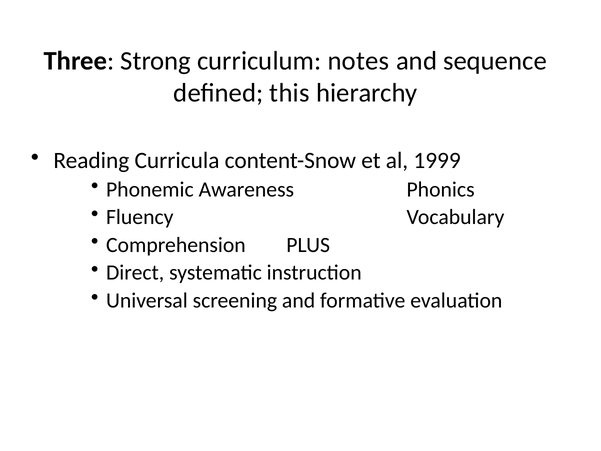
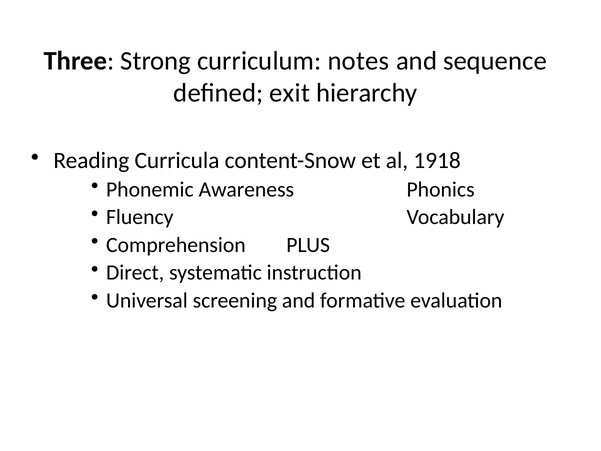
this: this -> exit (290, 93)
1999: 1999 -> 1918 (437, 161)
